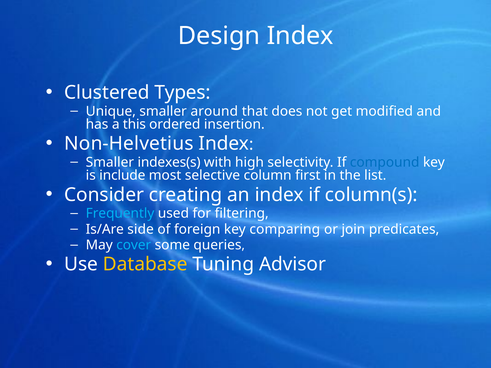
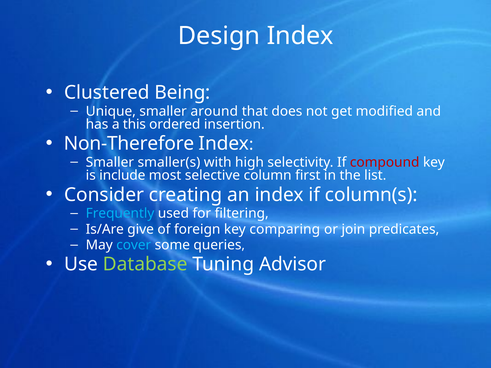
Types: Types -> Being (183, 93)
Non-Helvetius: Non-Helvetius -> Non-Therefore (129, 144)
indexes(s: indexes(s -> smaller(s (169, 162)
compound colour: blue -> red (385, 162)
side: side -> give (141, 229)
Database colour: yellow -> light green (145, 265)
